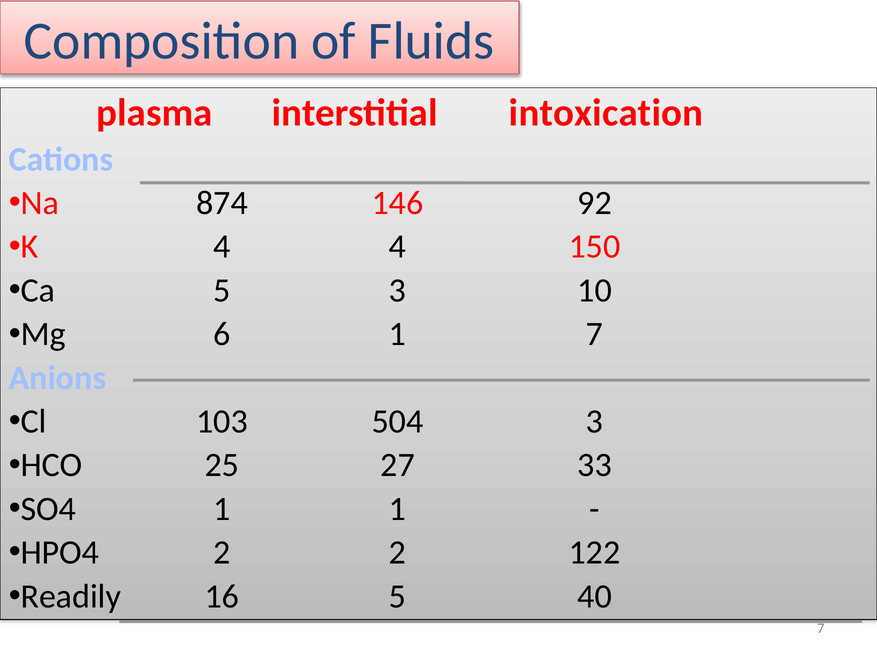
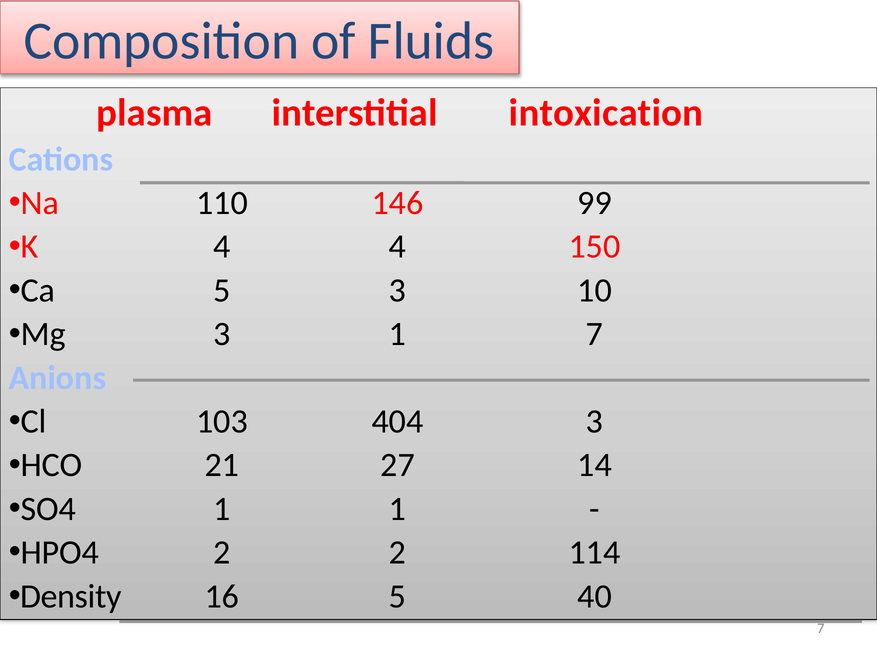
874: 874 -> 110 (222, 203)
92: 92 -> 99 (595, 203)
Mg 6: 6 -> 3 (222, 334)
504: 504 -> 404 (398, 421)
25: 25 -> 21 (222, 465)
33: 33 -> 14 (595, 465)
122: 122 -> 114 (595, 552)
Readily: Readily -> Density (71, 596)
